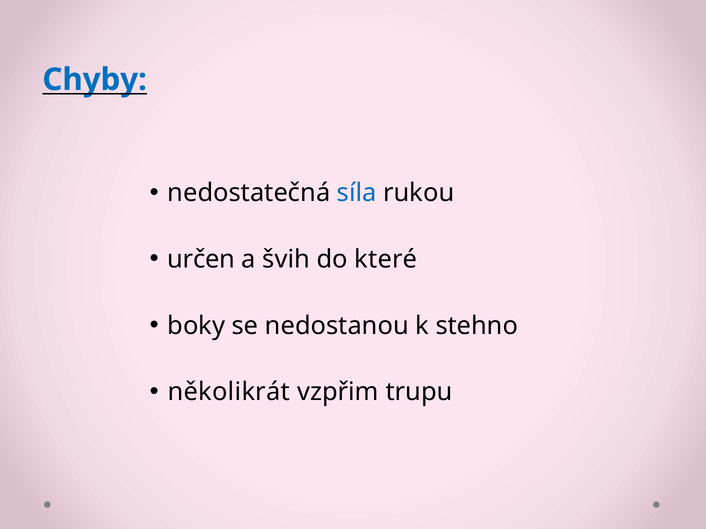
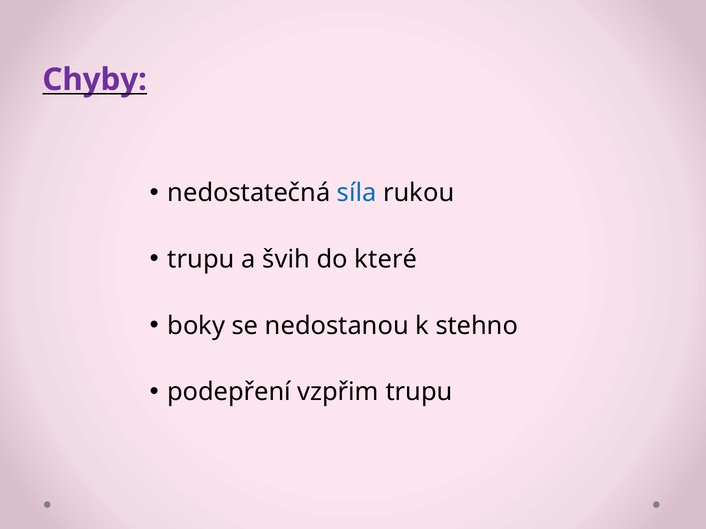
Chyby colour: blue -> purple (95, 80)
určen: určen -> trupu (201, 260)
několikrát: několikrát -> podepření (229, 392)
